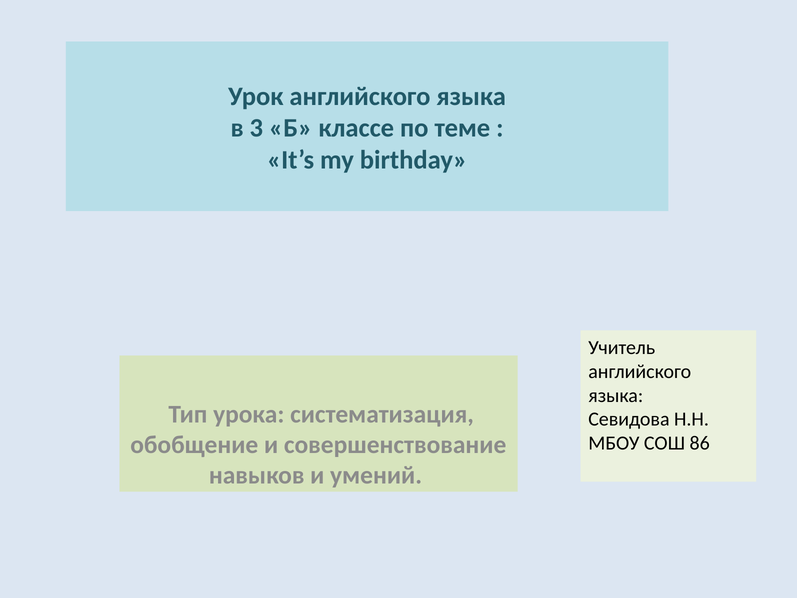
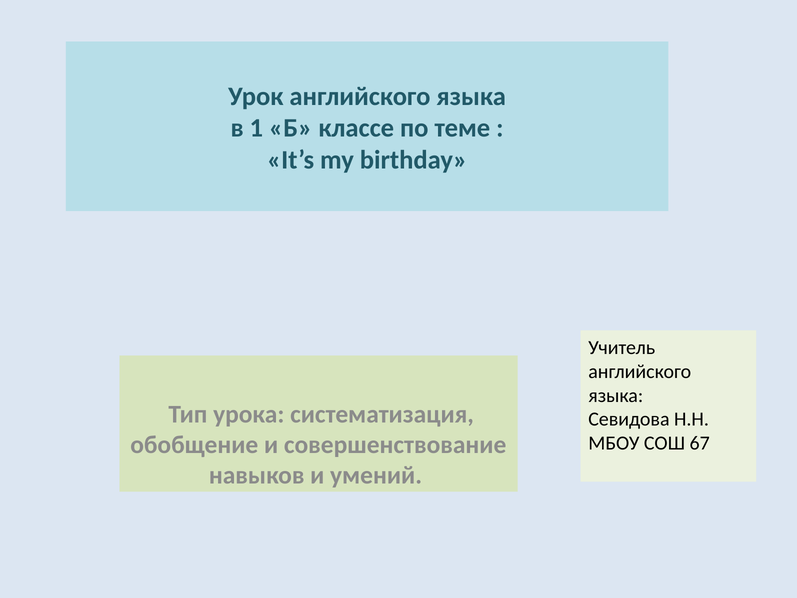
3: 3 -> 1 (256, 128)
86: 86 -> 67 (700, 443)
